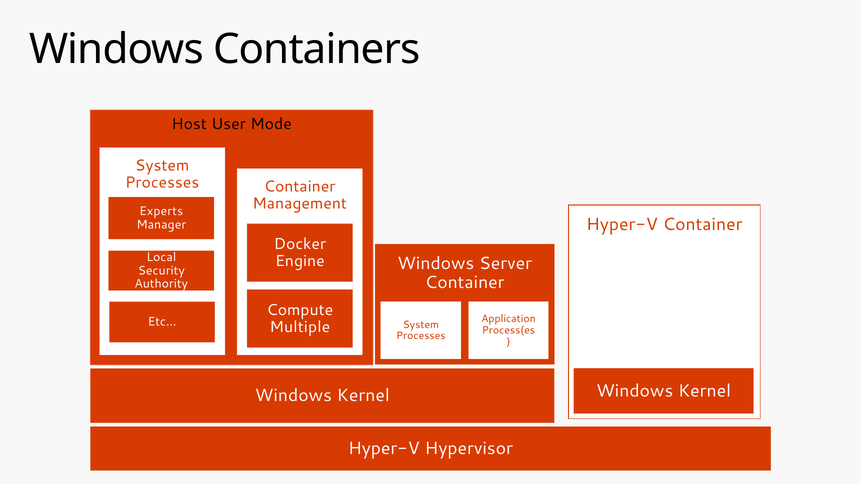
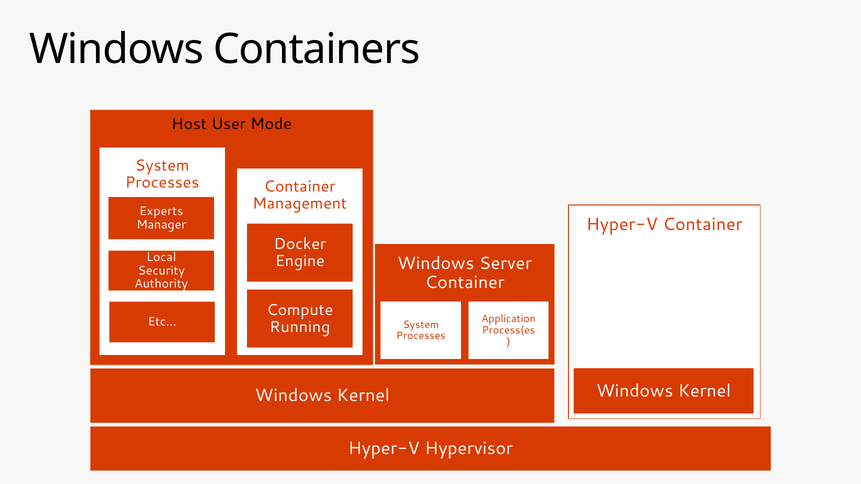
Multiple: Multiple -> Running (300, 327)
